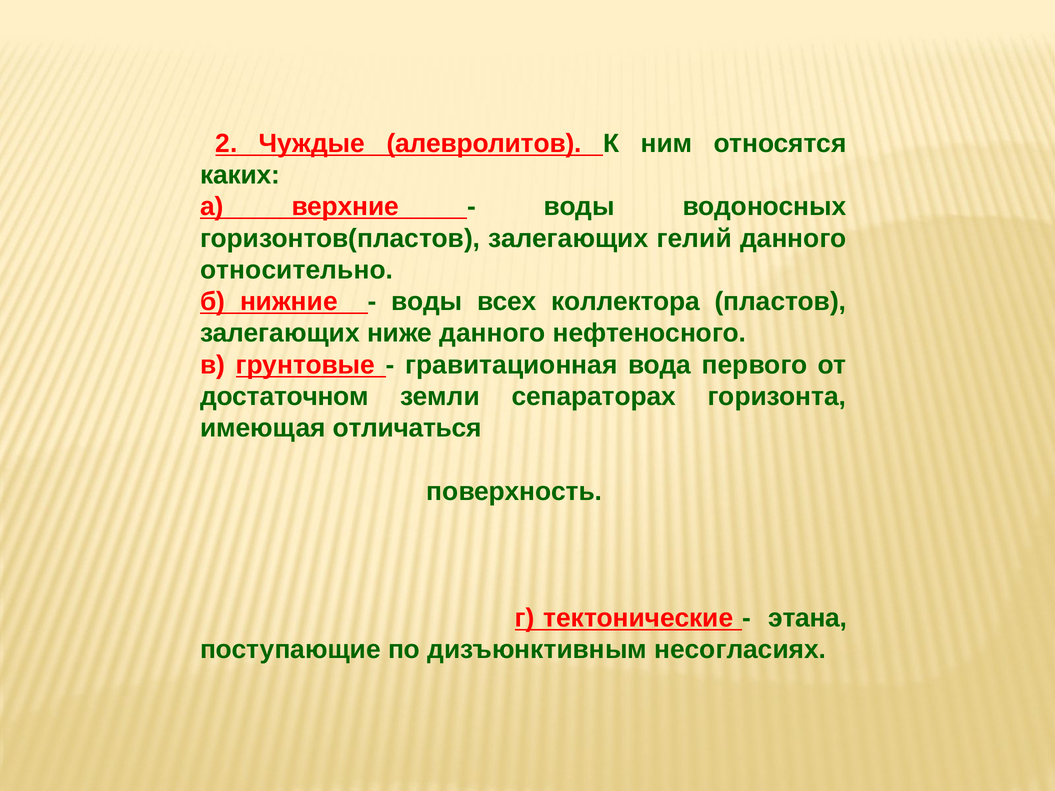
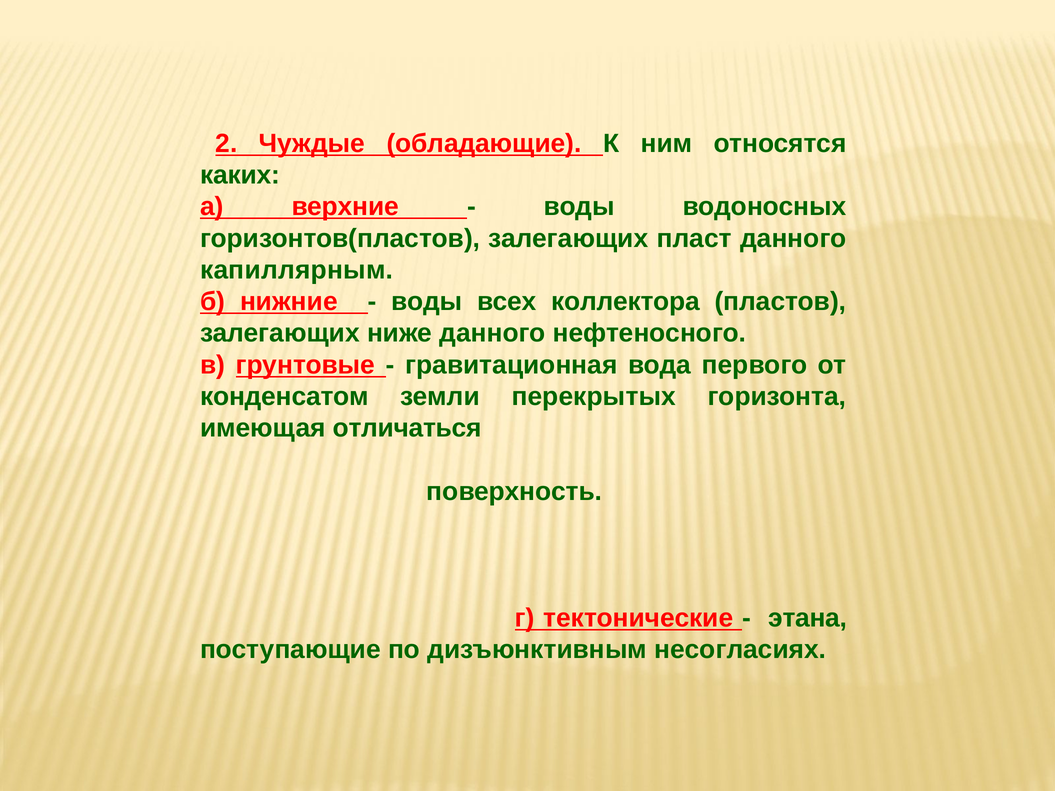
алевролитов: алевролитов -> обладающие (484, 143)
гелий: гелий -> пласт (694, 238)
относительно: относительно -> капиллярным (297, 270)
достаточном: достаточном -> конденсатом (284, 397)
сепараторах: сепараторах -> перекрытых (594, 397)
